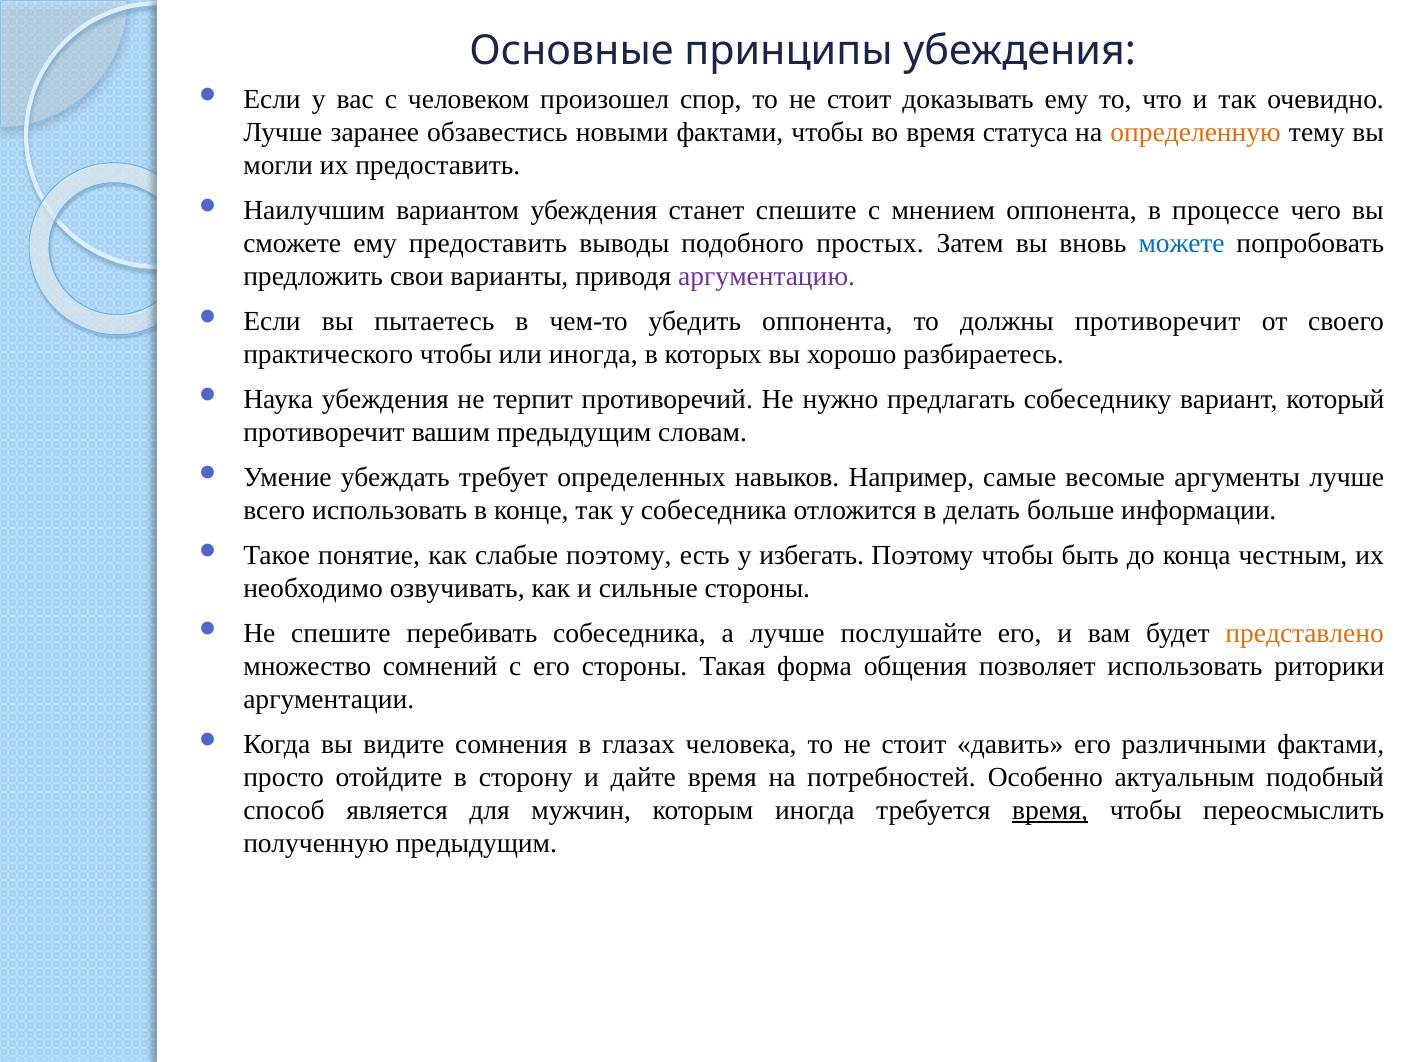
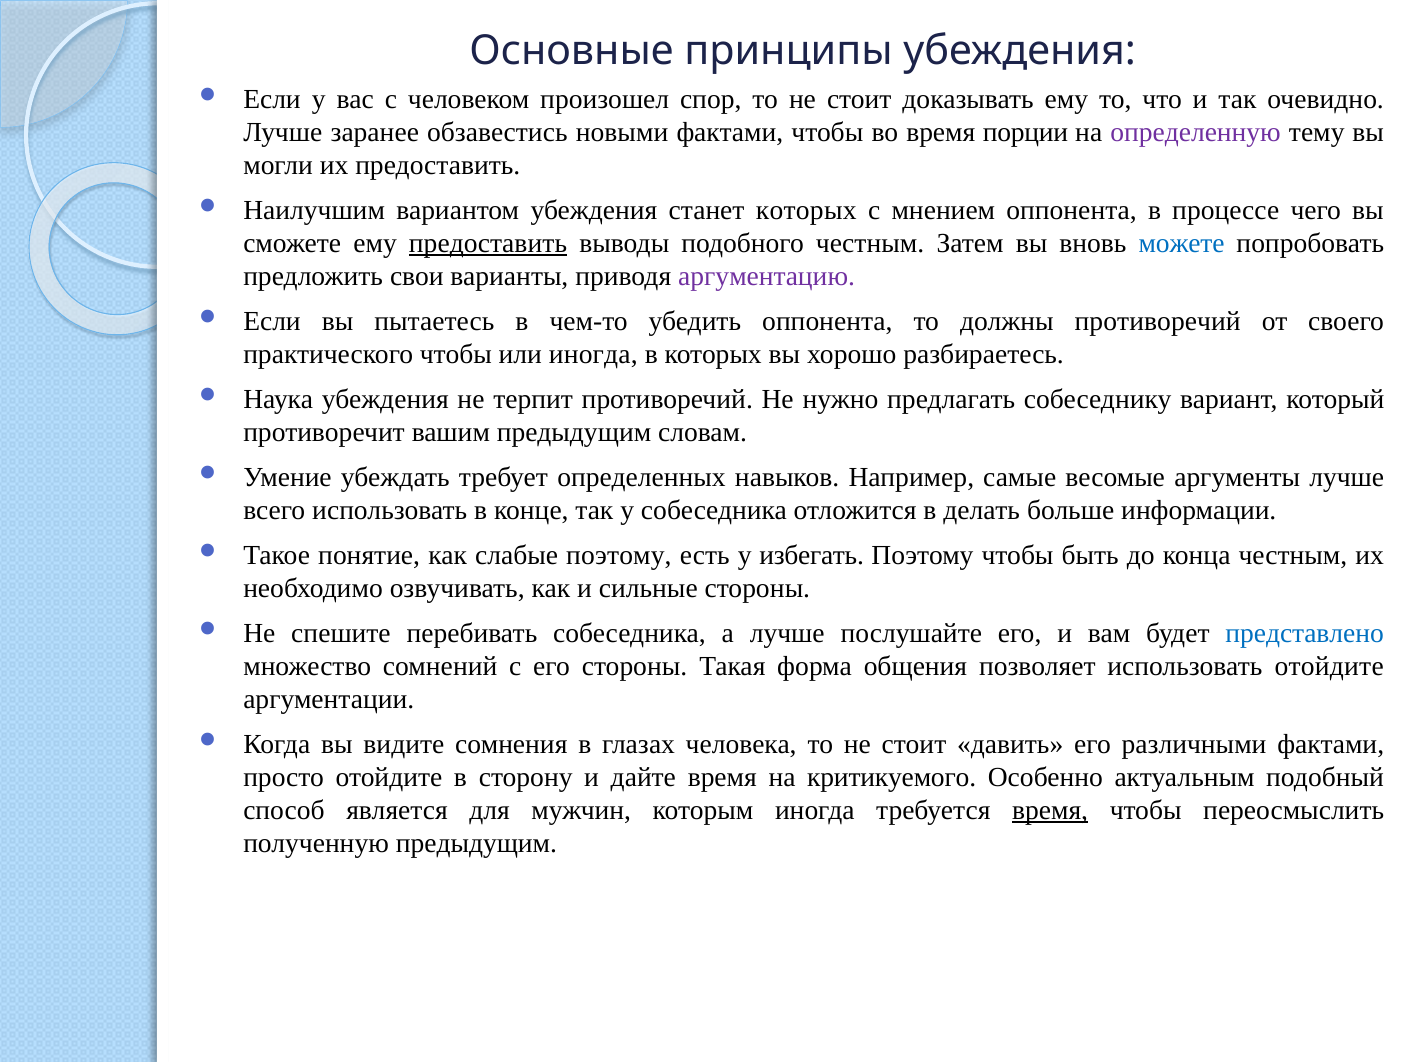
статуса: статуса -> порции (1025, 132)
определенную colour: orange -> purple (1196, 132)
станет спешите: спешите -> которых (806, 210)
предоставить underline: none -> present (488, 243)
подобного простых: простых -> честным (870, 243)
должны противоречит: противоречит -> противоречий (1158, 321)
представлено colour: orange -> blue (1305, 633)
использовать риторики: риторики -> отойдите (1329, 666)
потребностей: потребностей -> критикуемого (892, 777)
